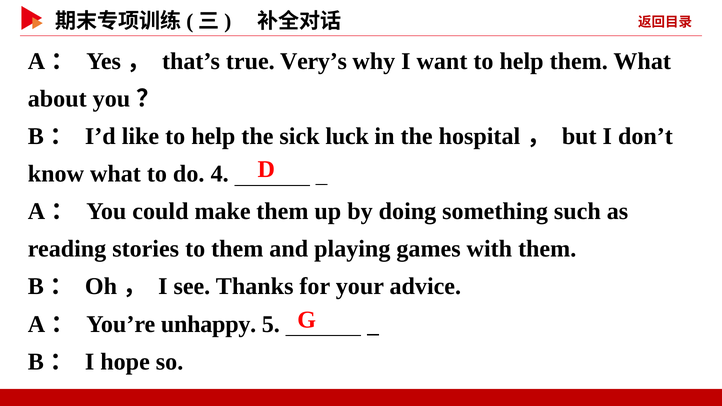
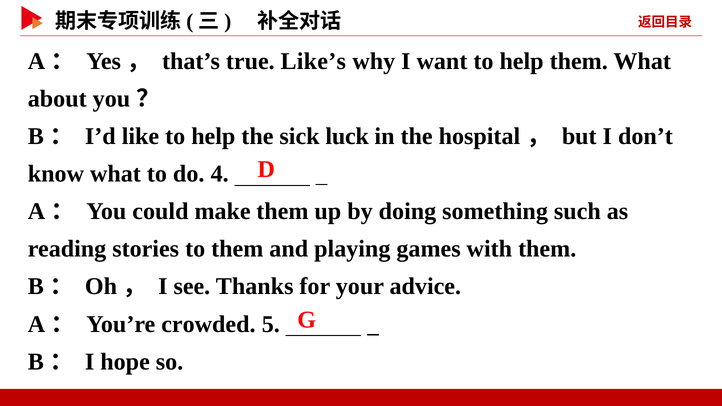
Very’s: Very’s -> Like’s (313, 61)
unhappy: unhappy -> crowded (208, 324)
